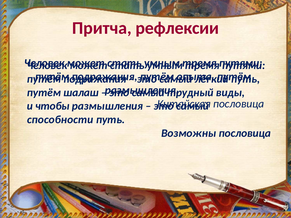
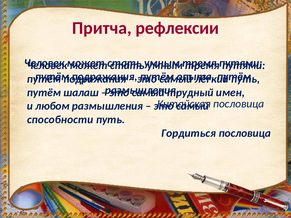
виды: виды -> имен (230, 93)
чтобы: чтобы -> любом (52, 106)
Возможны: Возможны -> Гордиться (189, 133)
